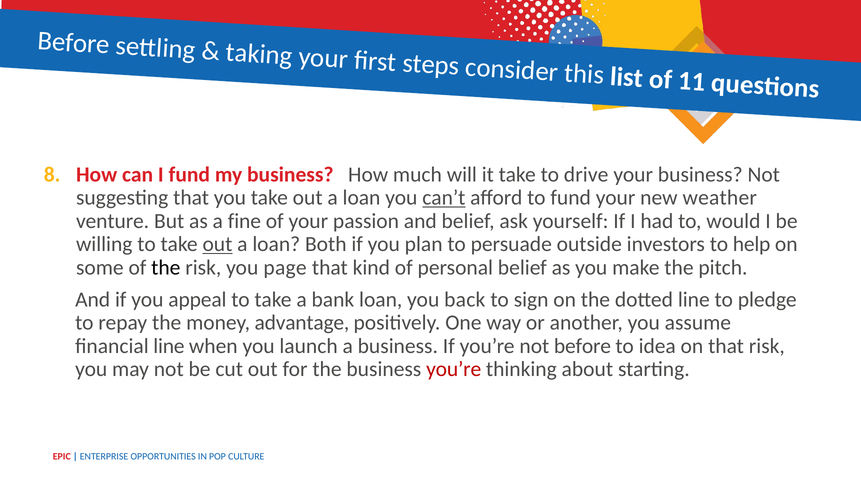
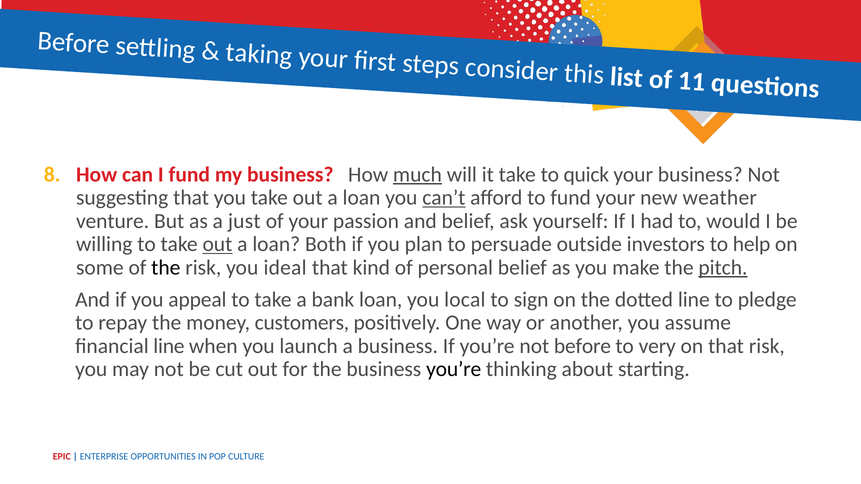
much underline: none -> present (417, 175)
drive: drive -> quick (586, 175)
fine: fine -> just (244, 221)
page: page -> ideal (285, 268)
pitch underline: none -> present (723, 268)
back: back -> local (465, 300)
advantage: advantage -> customers (302, 323)
idea: idea -> very (657, 346)
you’re colour: red -> black (454, 370)
